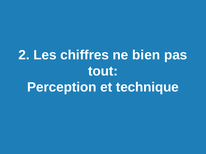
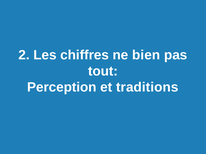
technique: technique -> traditions (147, 87)
